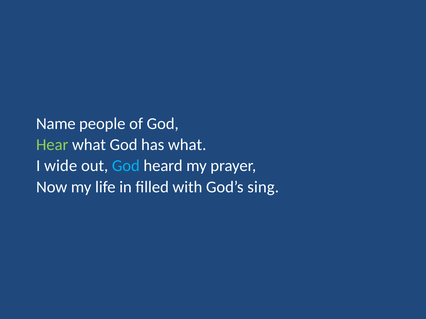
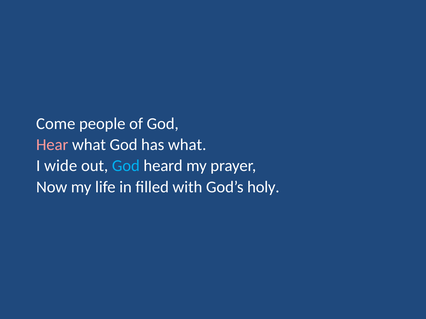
Name: Name -> Come (56, 124)
Hear colour: light green -> pink (52, 145)
sing: sing -> holy (263, 187)
